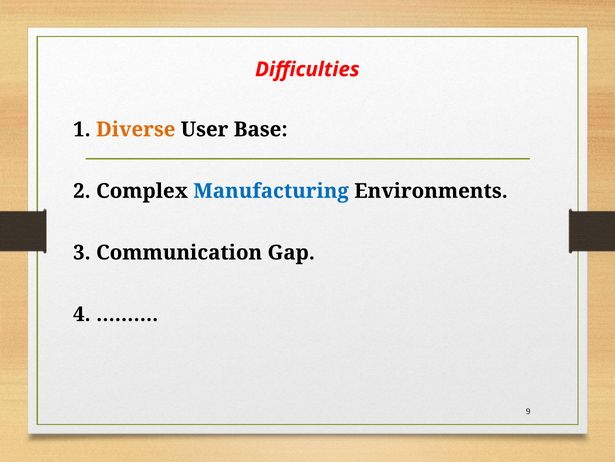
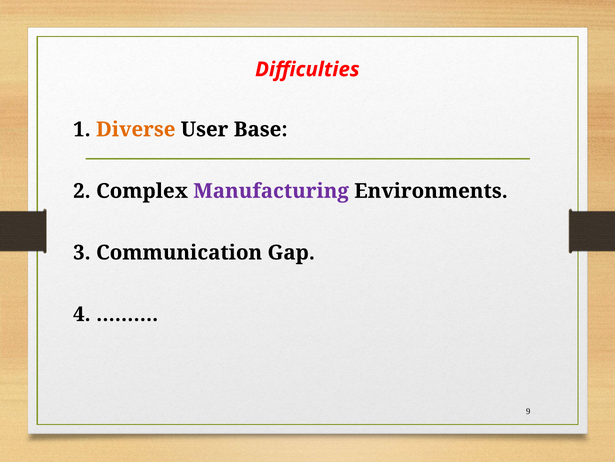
Manufacturing colour: blue -> purple (271, 191)
